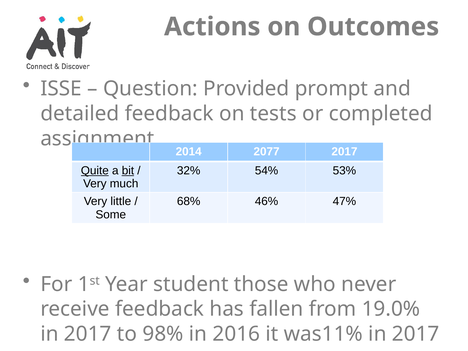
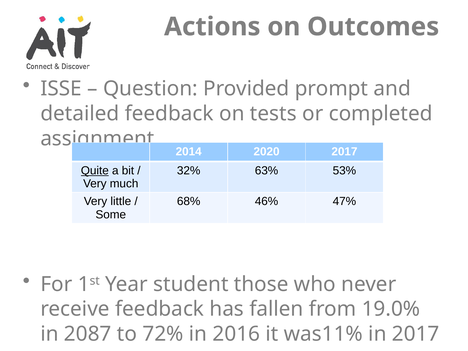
2077: 2077 -> 2020 (267, 152)
bit underline: present -> none (128, 171)
54%: 54% -> 63% (267, 171)
2017: 2017 -> 2087 (88, 334)
98%: 98% -> 72% (163, 334)
